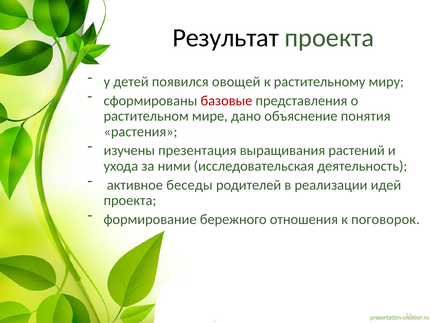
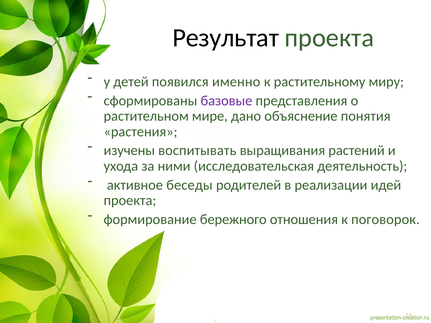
овощей: овощей -> именно (236, 82)
базовые colour: red -> purple (226, 101)
презентация: презентация -> воспитывать (197, 151)
